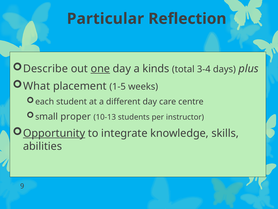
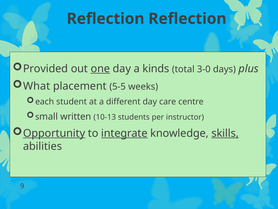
Particular: Particular -> Reflection (106, 19)
Describe: Describe -> Provided (46, 68)
3-4: 3-4 -> 3-0 (204, 69)
1-5: 1-5 -> 5-5 (118, 86)
proper: proper -> written (76, 116)
integrate underline: none -> present (124, 133)
skills underline: none -> present (225, 133)
